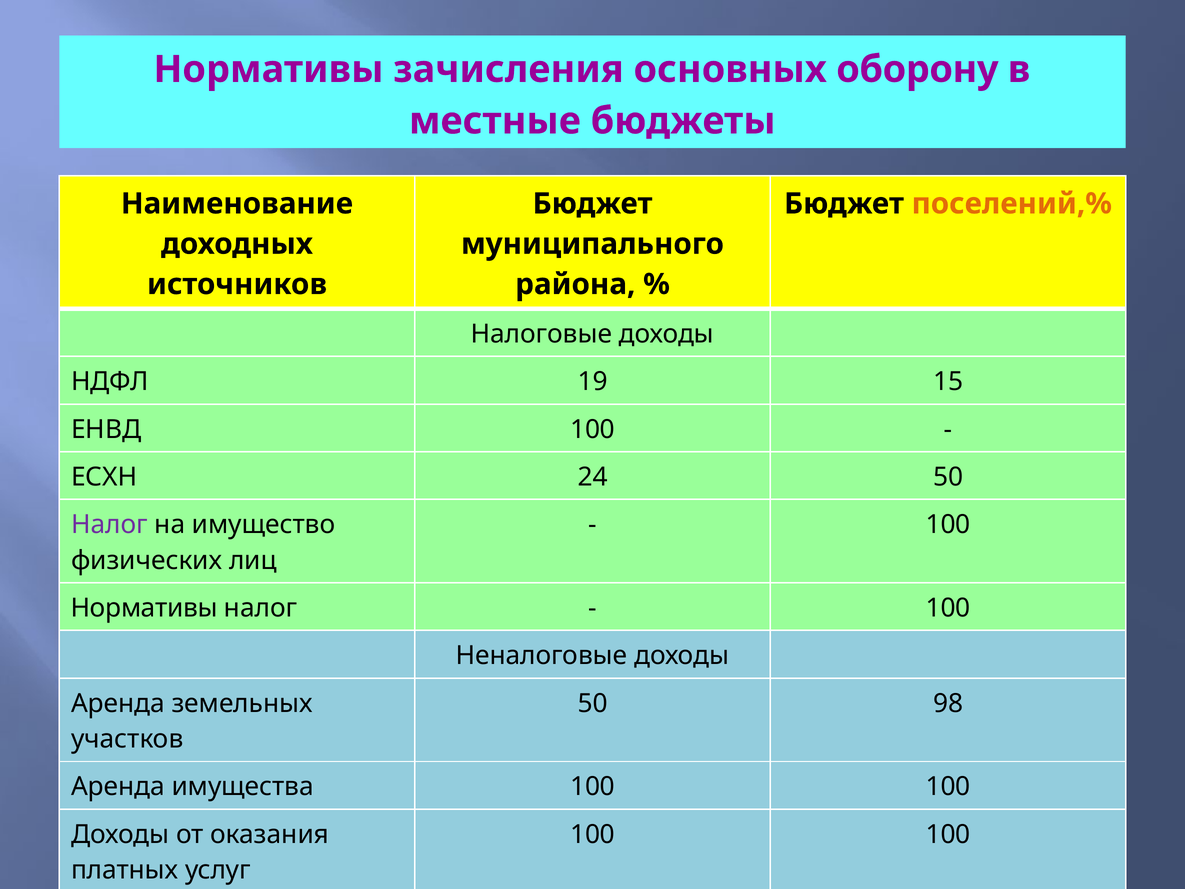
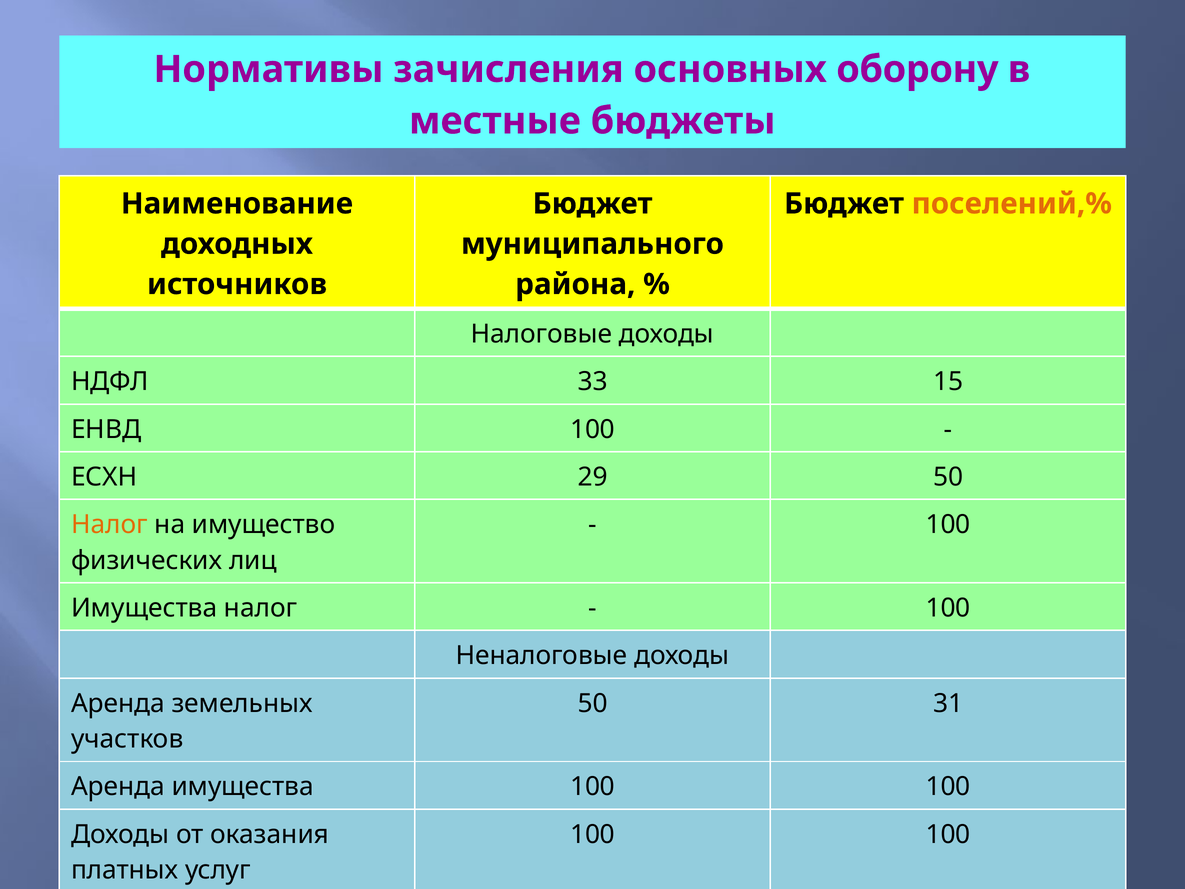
19: 19 -> 33 (593, 382)
24: 24 -> 29 (593, 477)
Налог colour: purple -> orange (109, 525)
Нормативы: Нормативы -> Имущества (144, 608)
98: 98 -> 31 (948, 703)
